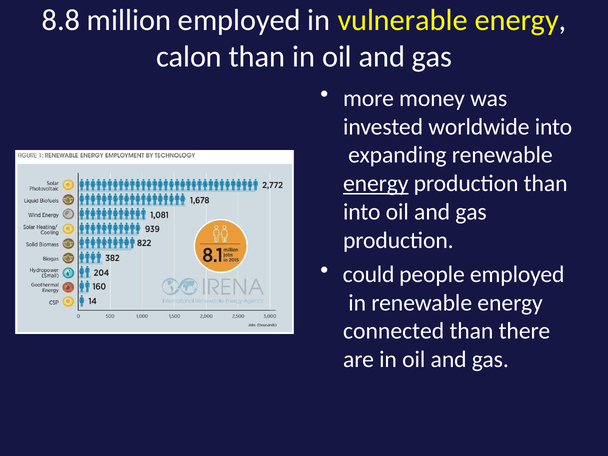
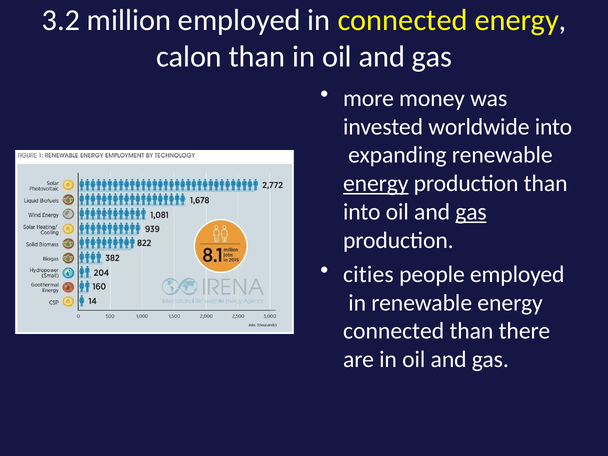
8.8: 8.8 -> 3.2 (61, 20)
in vulnerable: vulnerable -> connected (403, 20)
gas underline: none -> present (471, 212)
could: could -> cities (368, 274)
